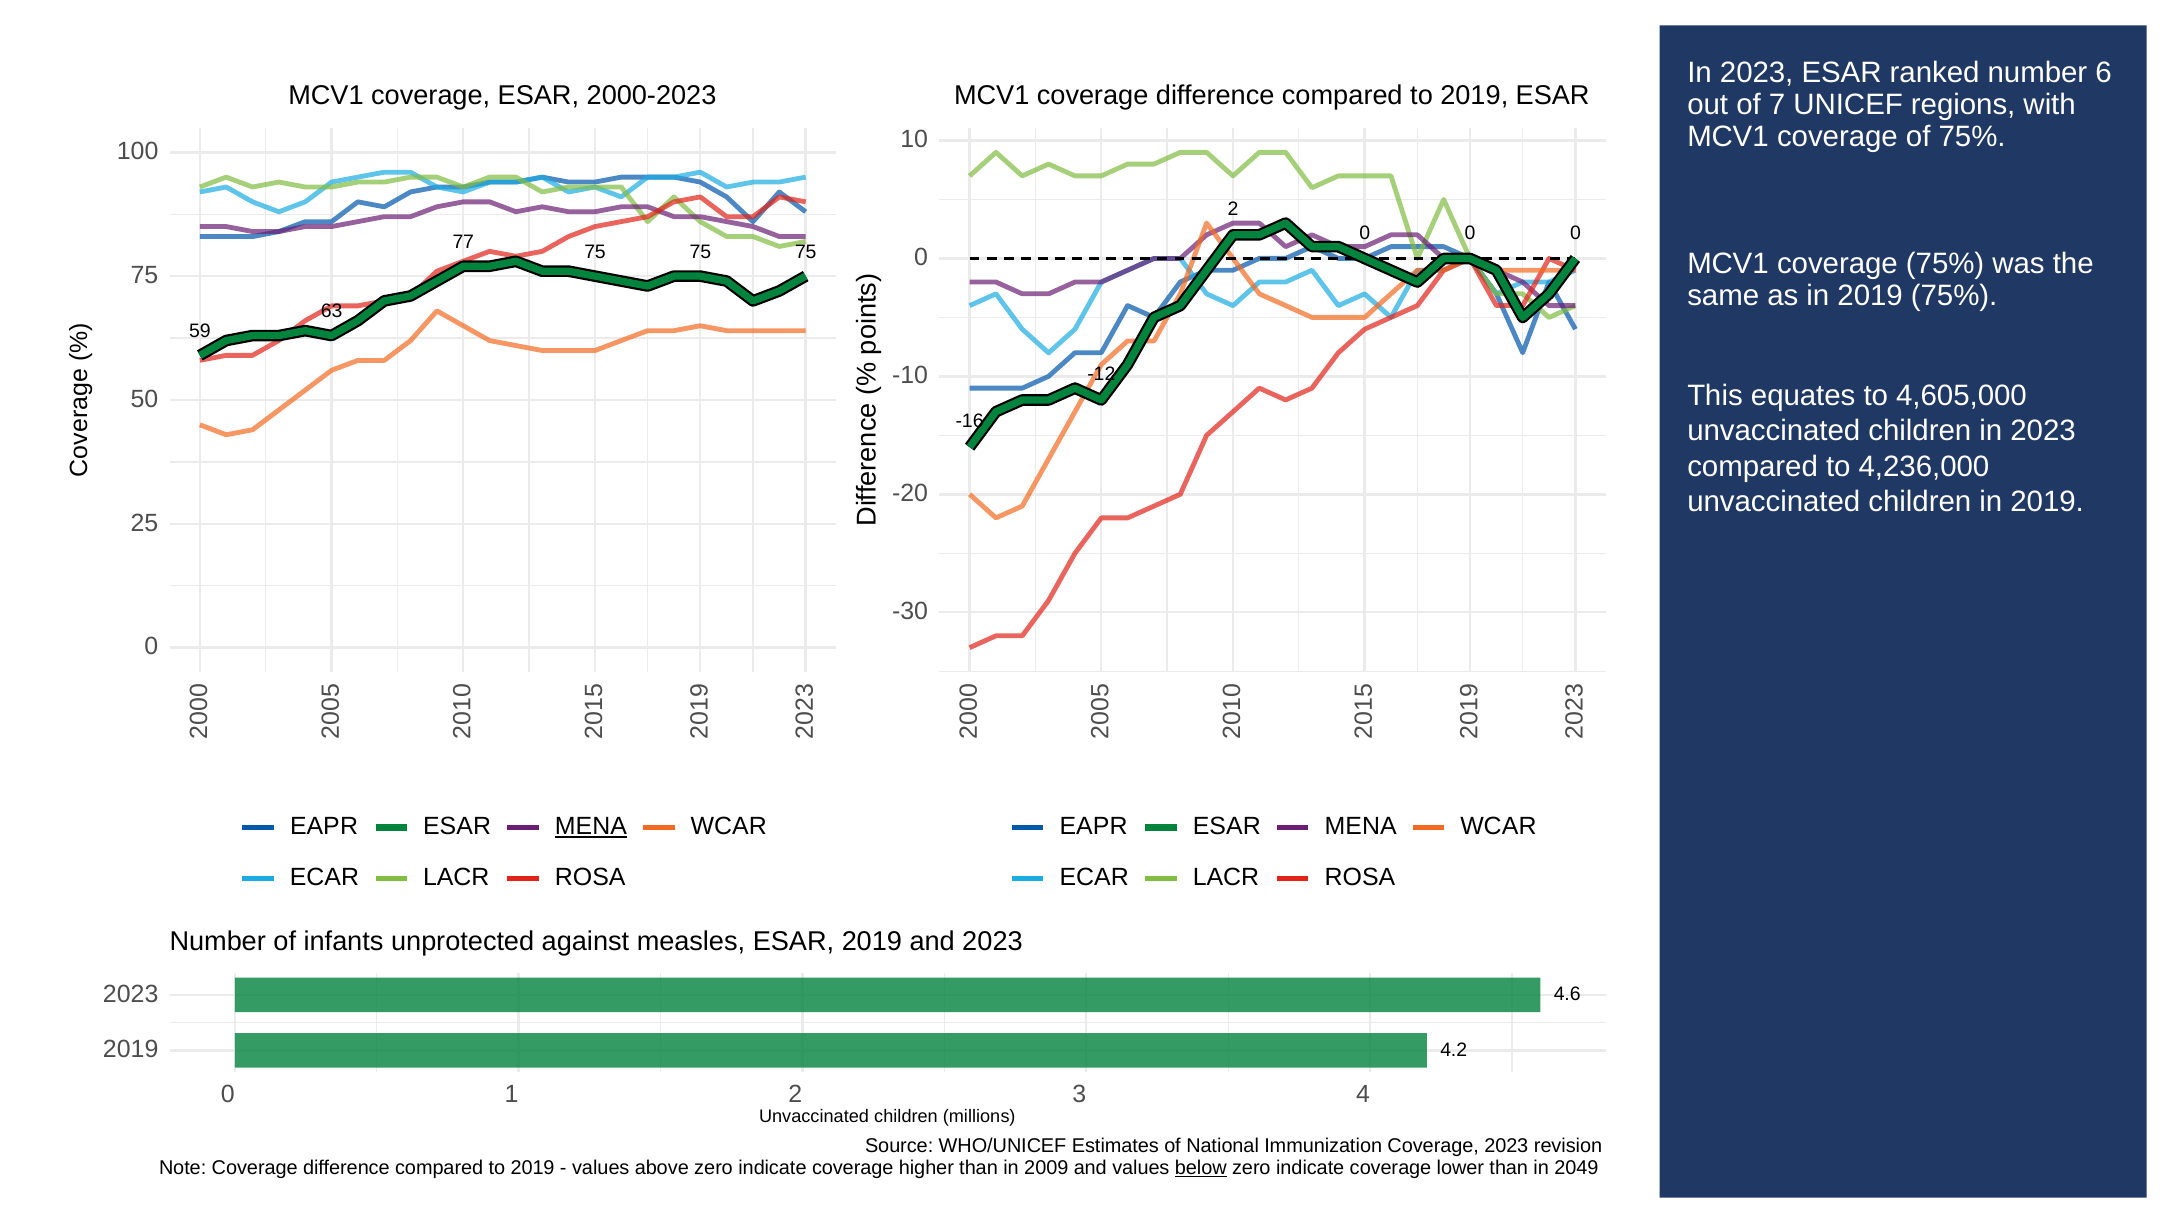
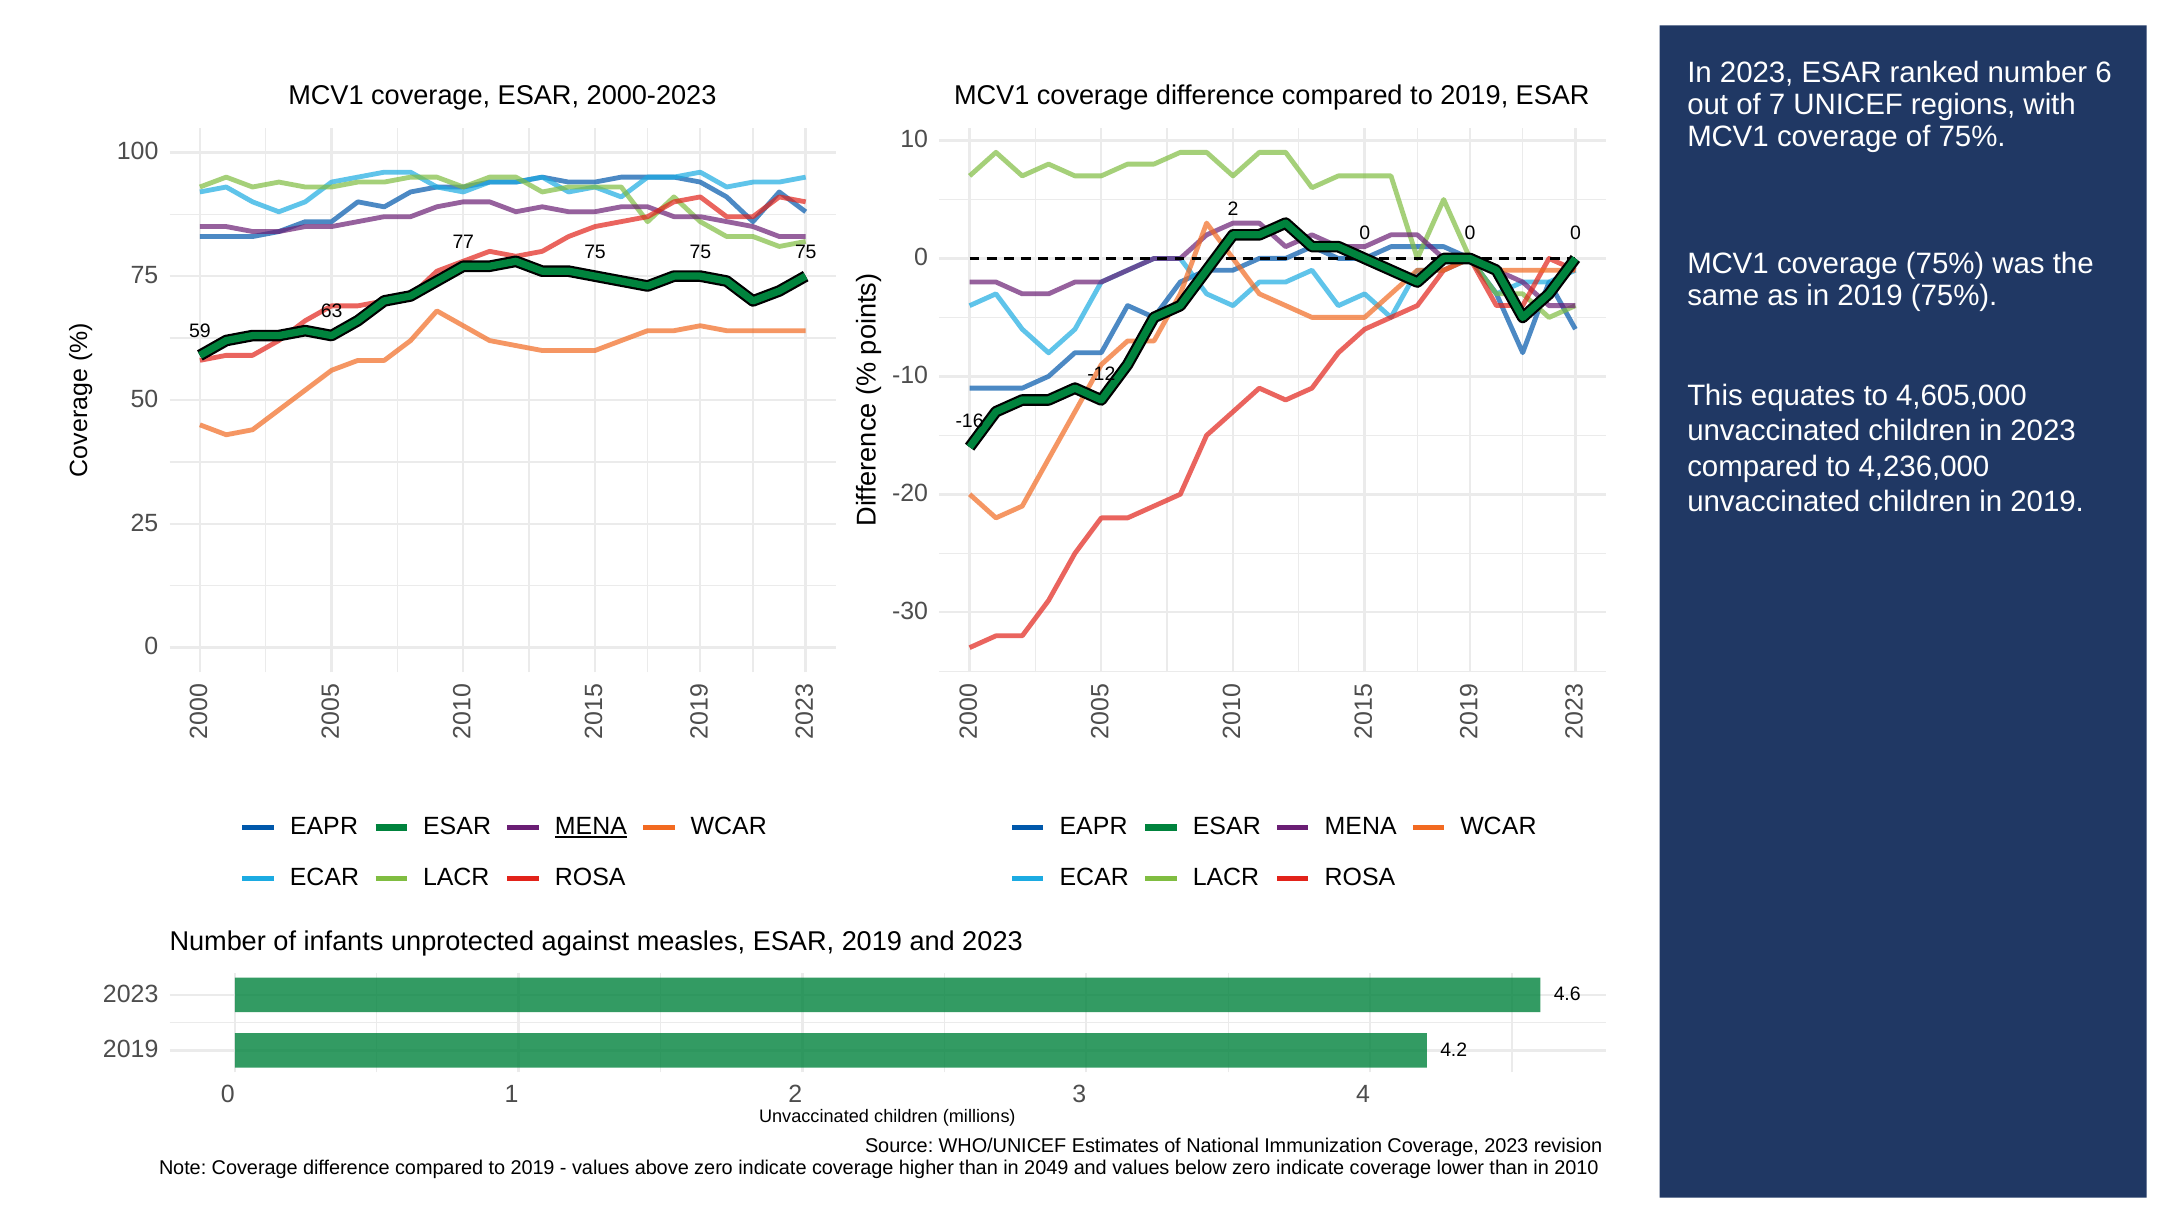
2009: 2009 -> 2049 (1046, 1168)
below underline: present -> none (1201, 1168)
2049: 2049 -> 2010 (1576, 1168)
